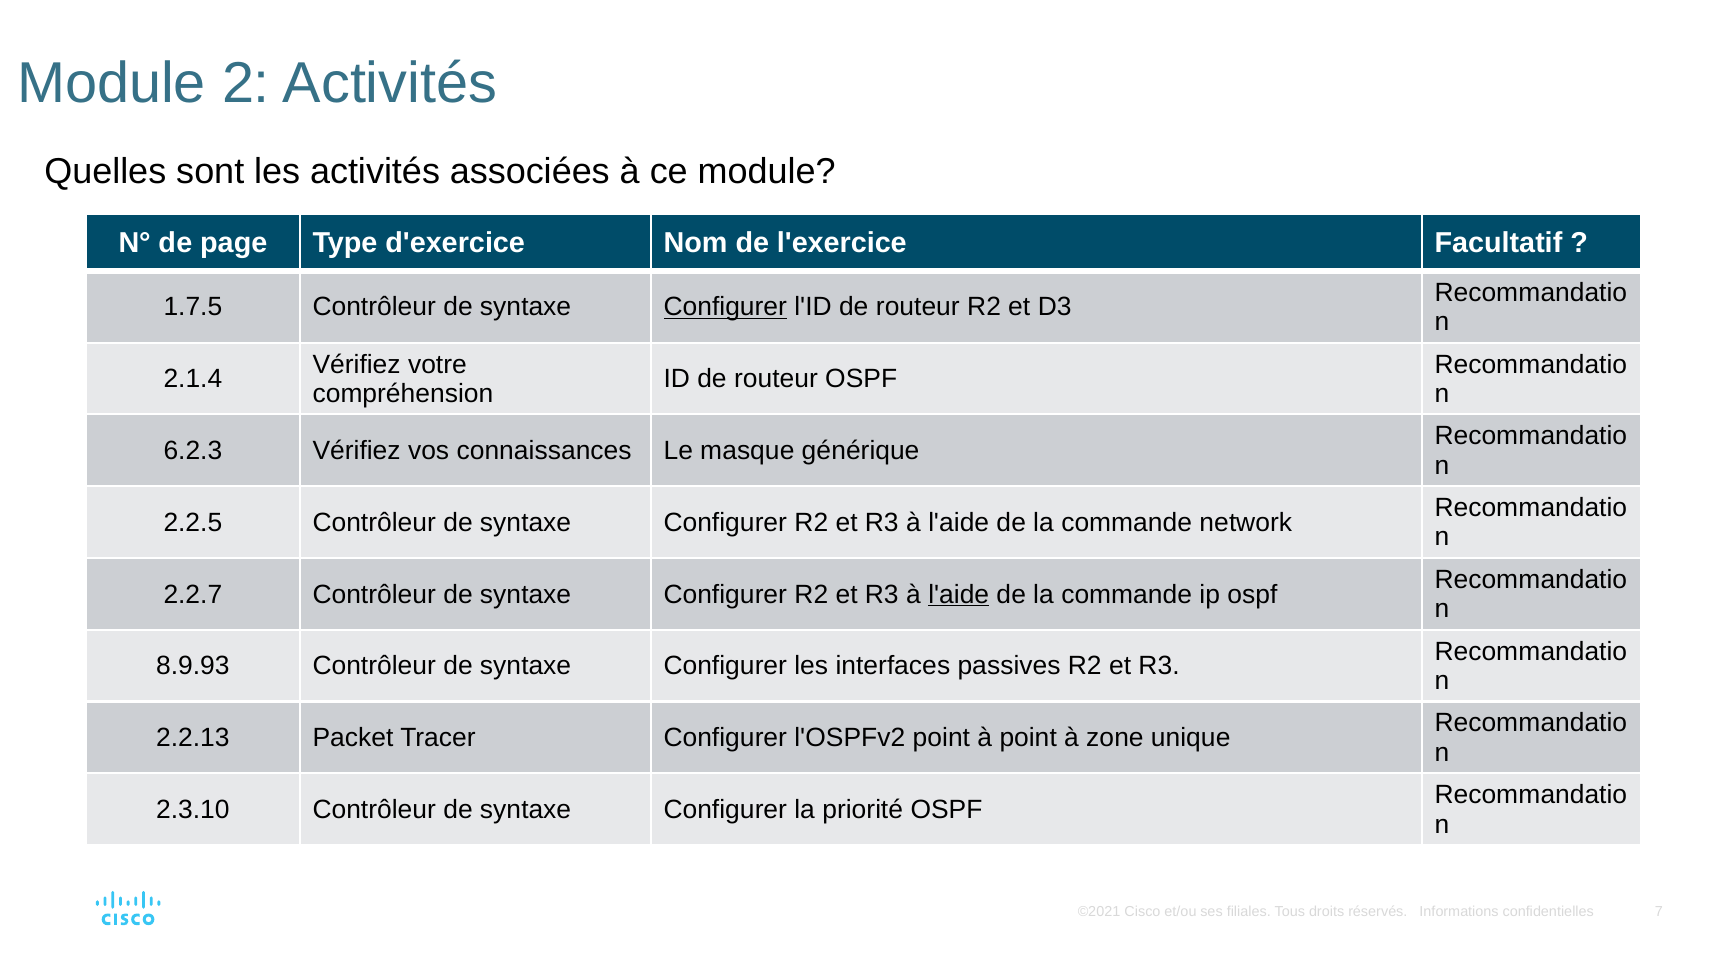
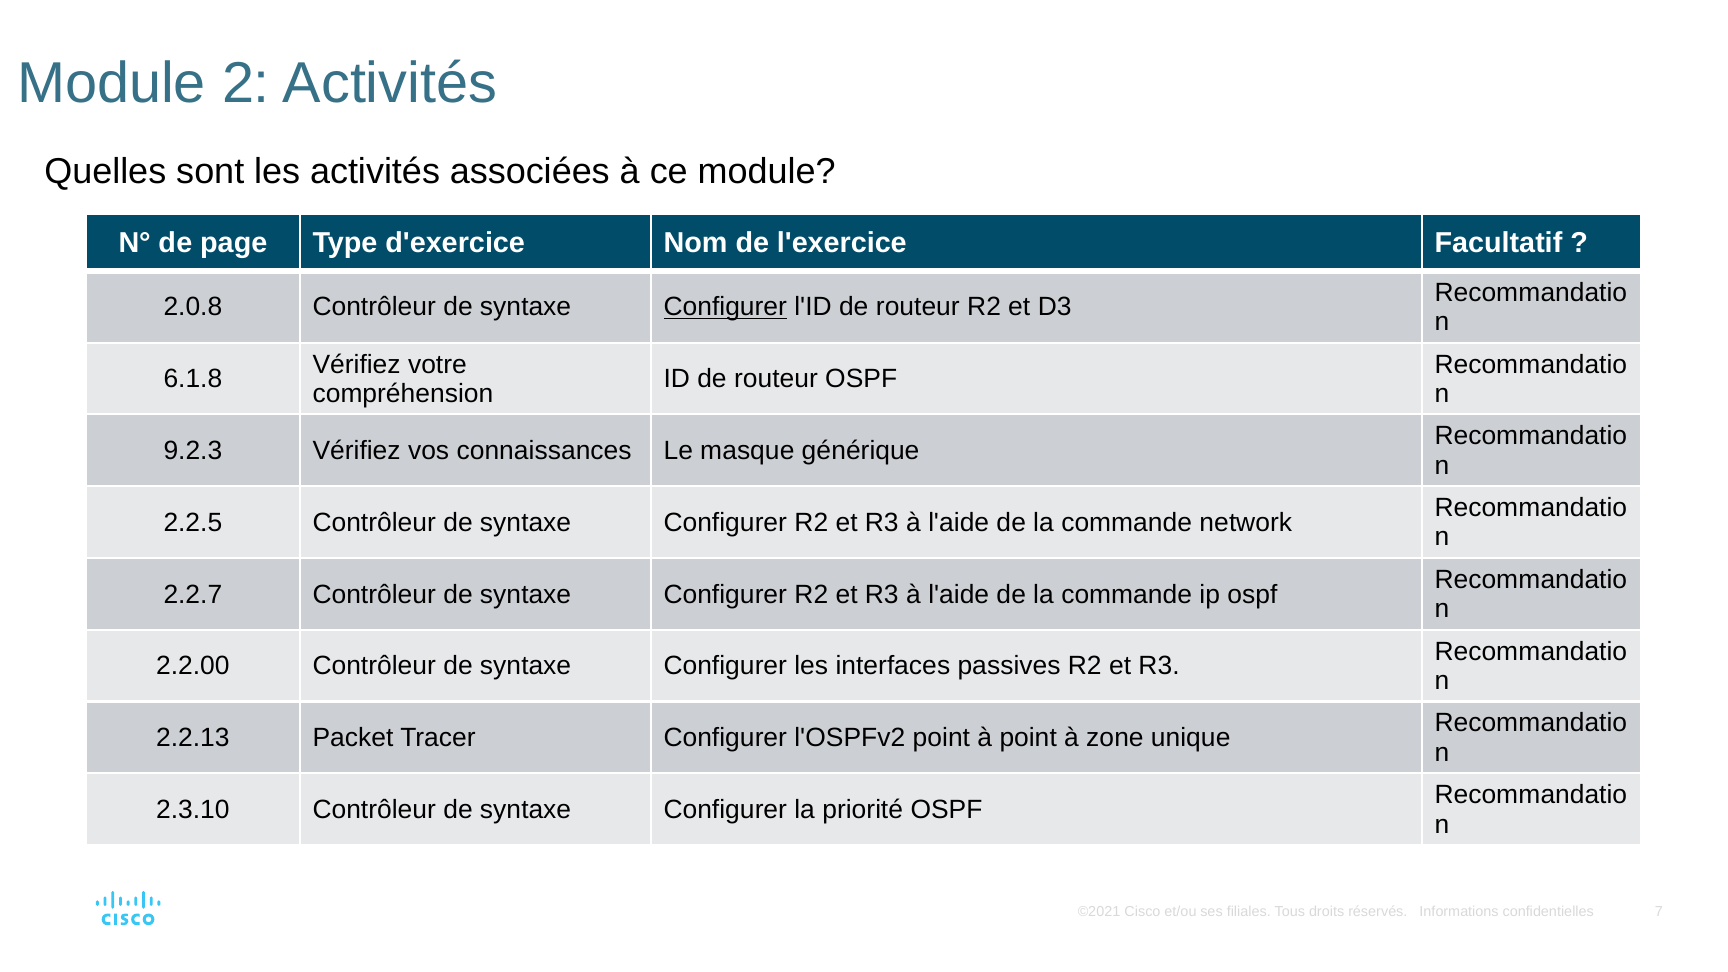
1.7.5: 1.7.5 -> 2.0.8 (193, 307)
2.1.4: 2.1.4 -> 6.1.8 (193, 379)
6.2.3: 6.2.3 -> 9.2.3 (193, 451)
l'aide underline: present -> none (959, 594)
8.9.93: 8.9.93 -> 2.2.00 (193, 666)
